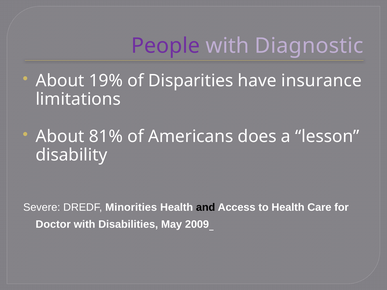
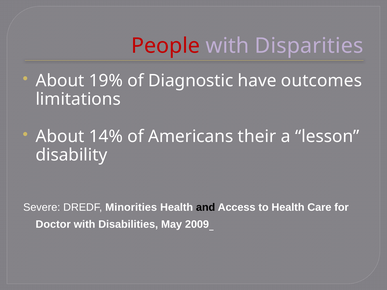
People colour: purple -> red (166, 46)
Diagnostic: Diagnostic -> Disparities (309, 46)
Disparities: Disparities -> Diagnostic (191, 81)
insurance: insurance -> outcomes (321, 81)
81%: 81% -> 14% (106, 137)
does: does -> their (257, 137)
